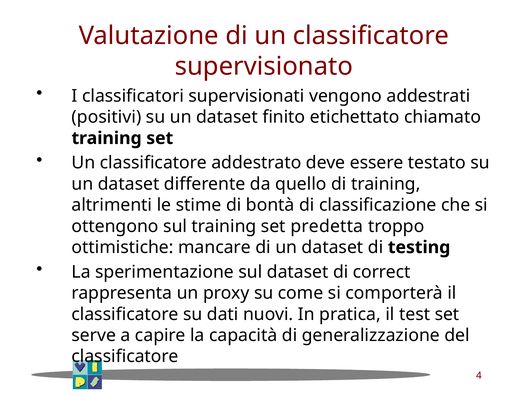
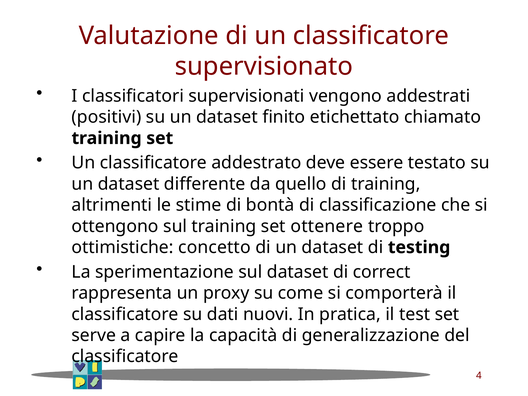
predetta: predetta -> ottenere (327, 226)
mancare: mancare -> concetto (214, 247)
